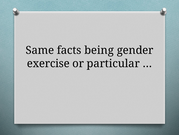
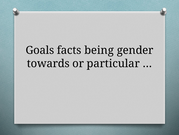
Same: Same -> Goals (40, 50)
exercise: exercise -> towards (48, 63)
